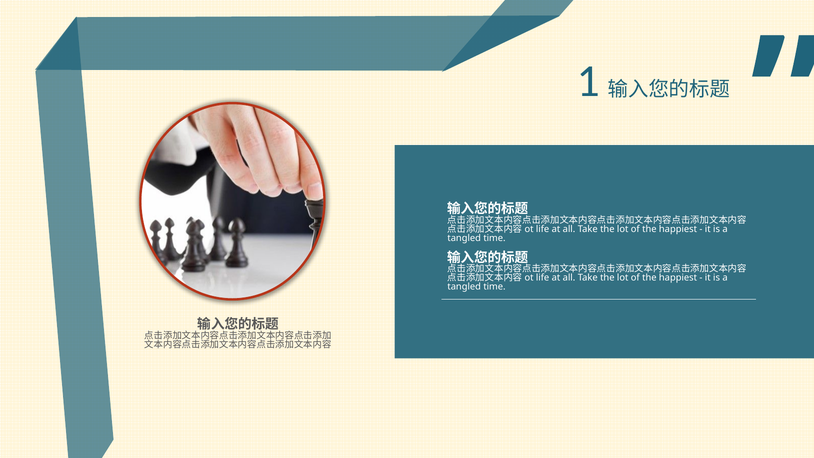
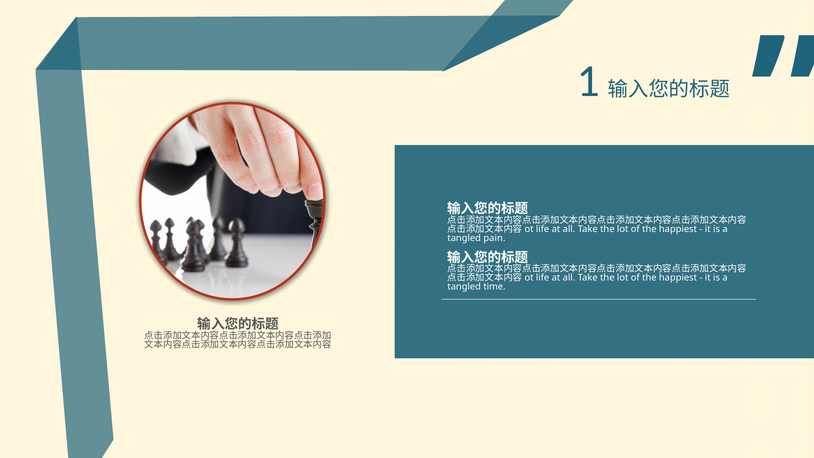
time: time -> pain (494, 238)
